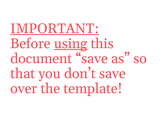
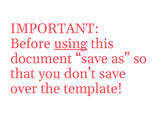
IMPORTANT underline: present -> none (55, 29)
